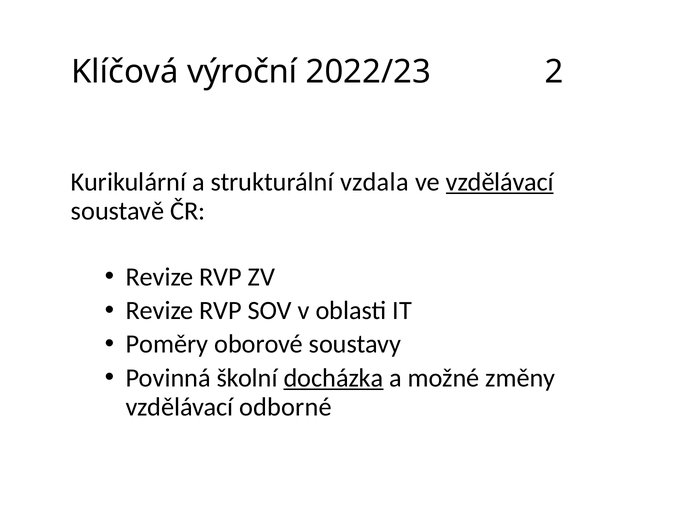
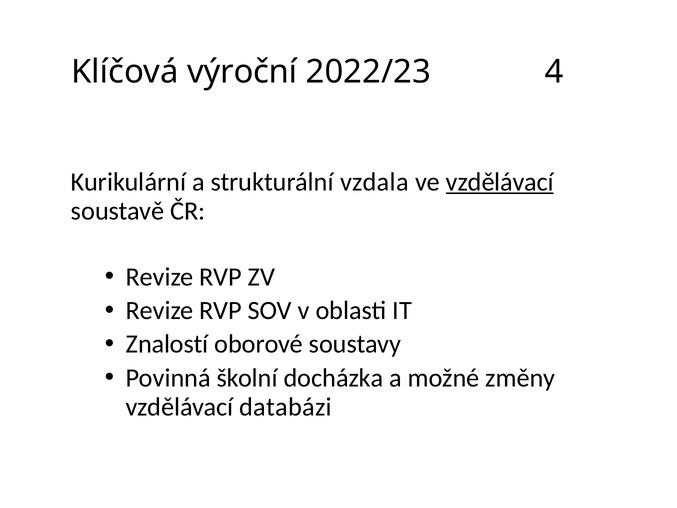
2: 2 -> 4 (554, 72)
Poměry: Poměry -> Znalostí (167, 344)
docházka underline: present -> none (334, 378)
odborné: odborné -> databázi (286, 407)
